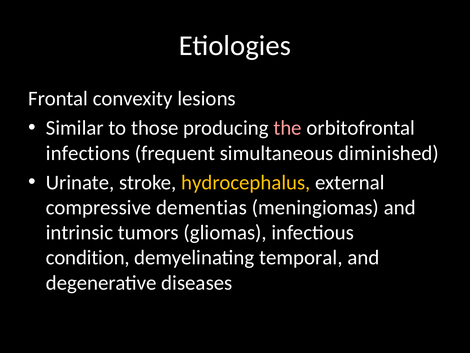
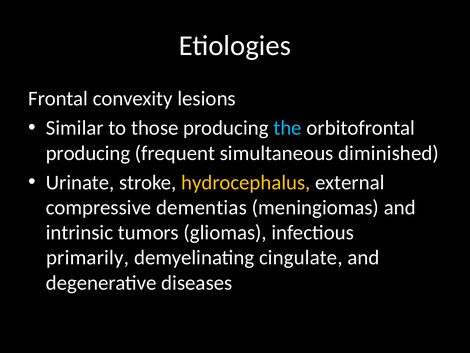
the colour: pink -> light blue (288, 128)
infections: infections -> producing (88, 153)
condition: condition -> primarily (88, 257)
temporal: temporal -> cingulate (301, 257)
